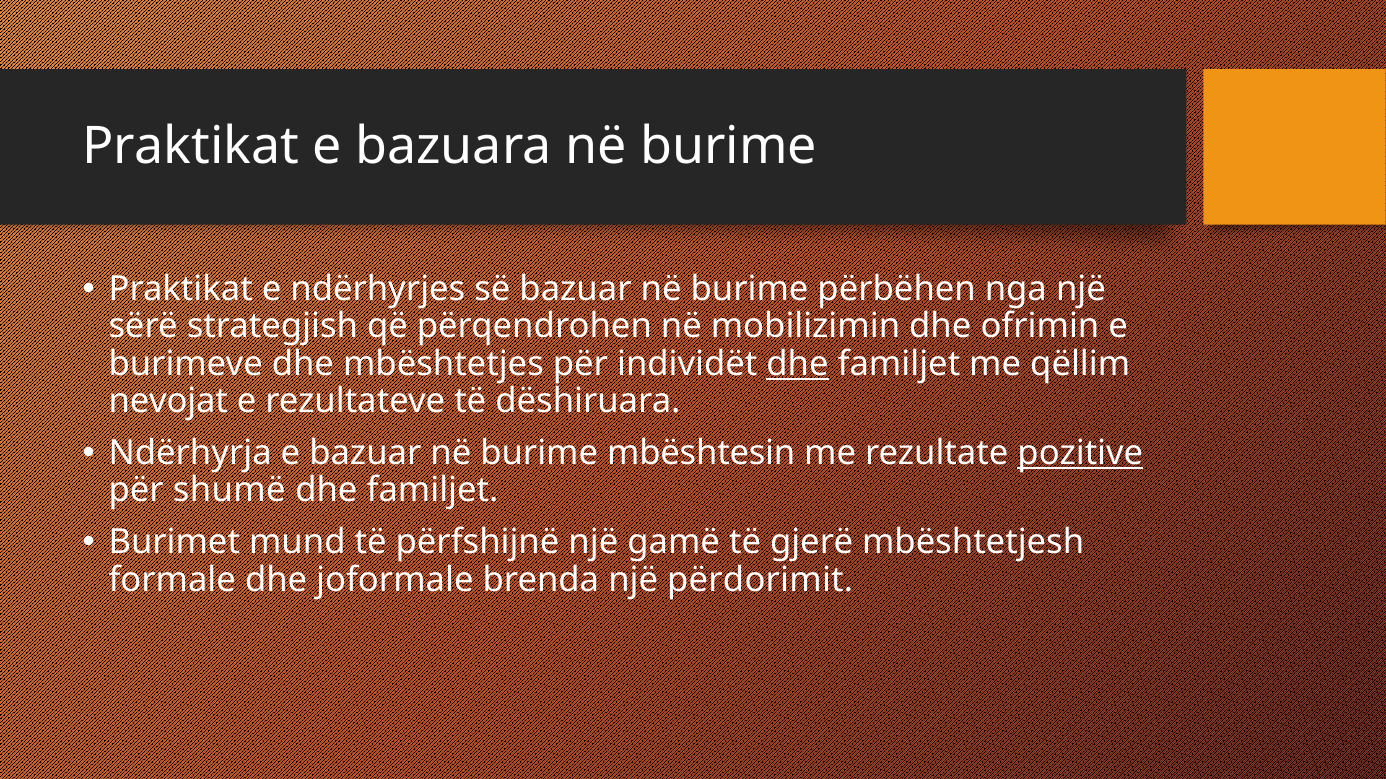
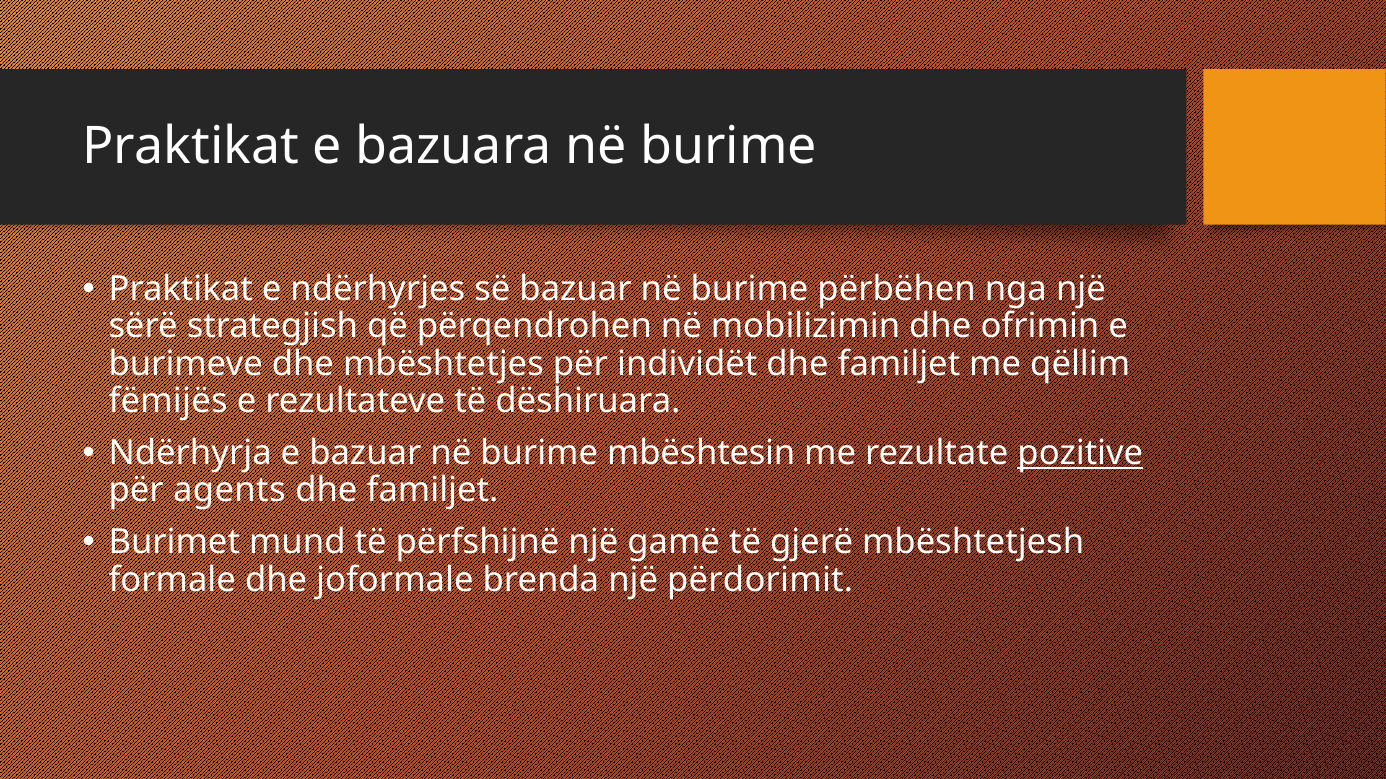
dhe underline: present -> none (798, 364)
nevojat: nevojat -> fëmijës (168, 402)
shumë: shumë -> agents (229, 491)
